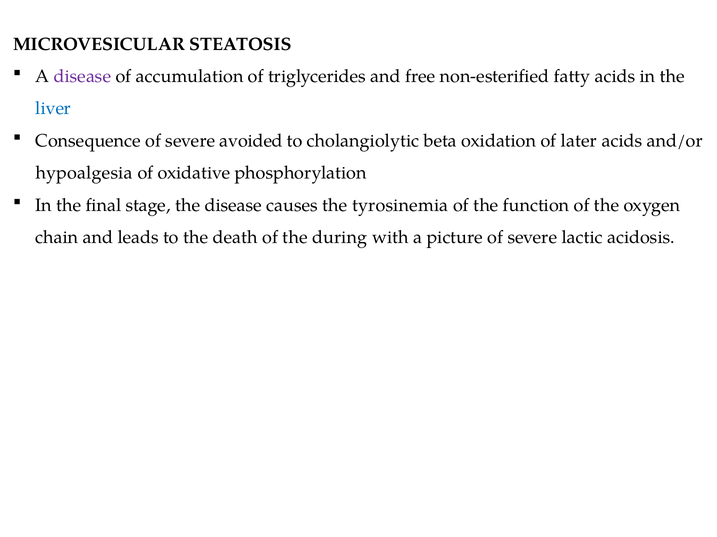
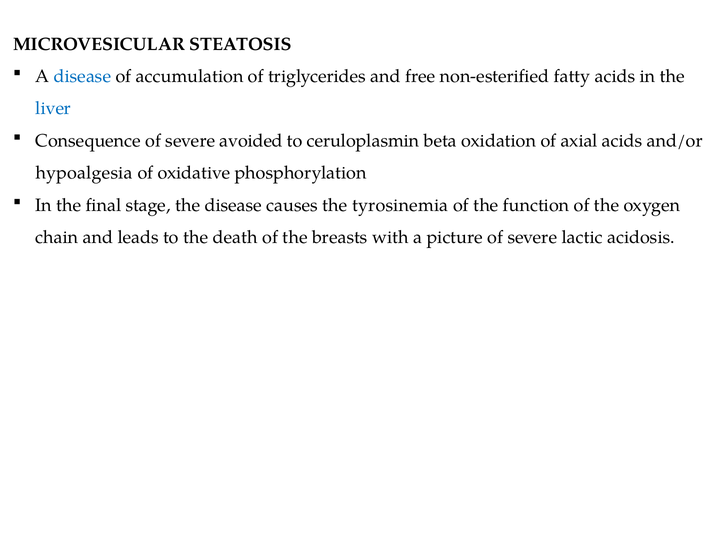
disease colour: purple -> blue (83, 76)
cholangiolytic: cholangiolytic -> ceruloplasmin (363, 141)
later: later -> axial (579, 141)
during: during -> breasts (340, 238)
